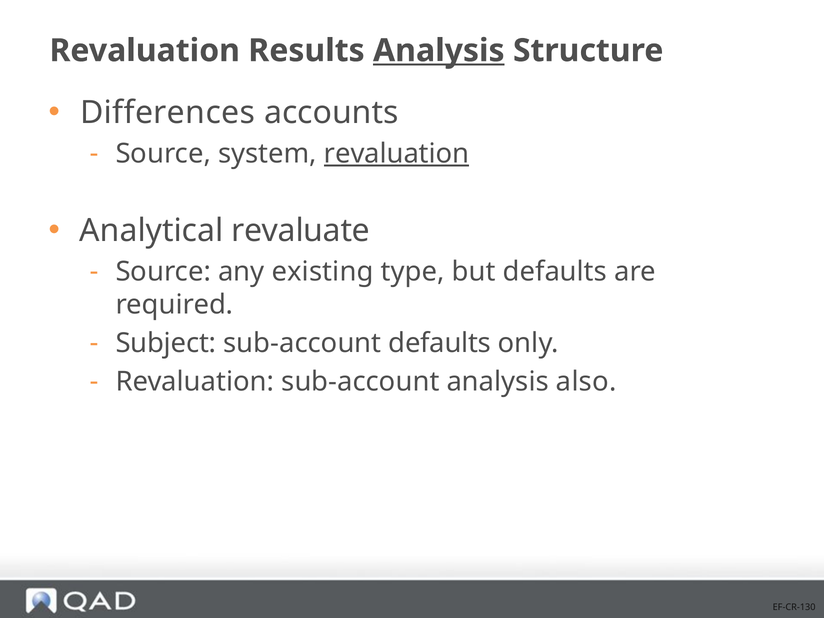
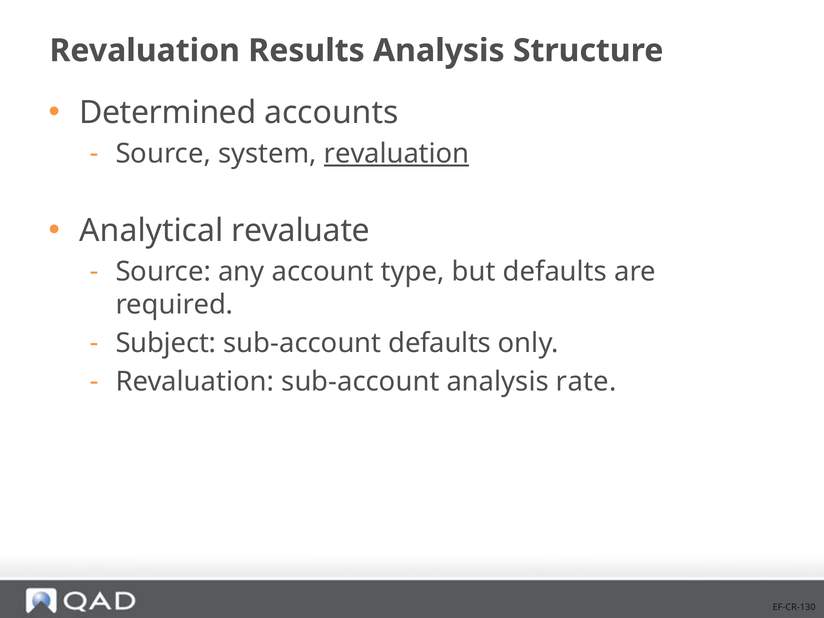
Analysis underline: present -> none (439, 51)
Differences: Differences -> Determined (168, 113)
existing: existing -> account (323, 272)
also: also -> rate (586, 382)
